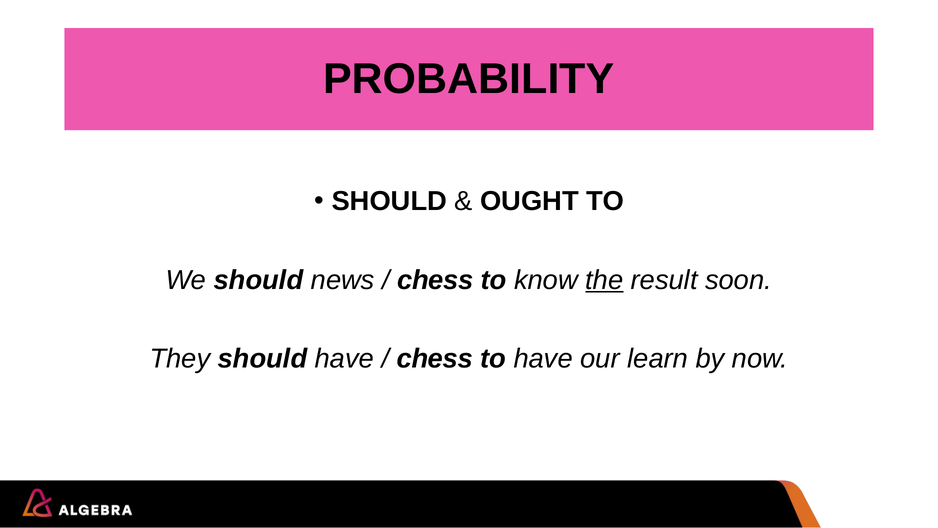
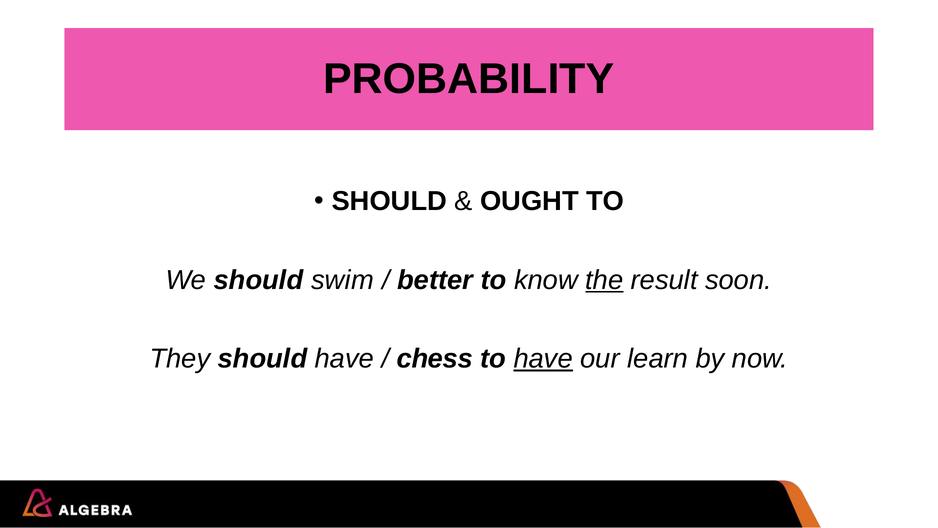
news: news -> swim (343, 280)
chess: chess -> better (435, 280)
have underline: none -> present (543, 359)
